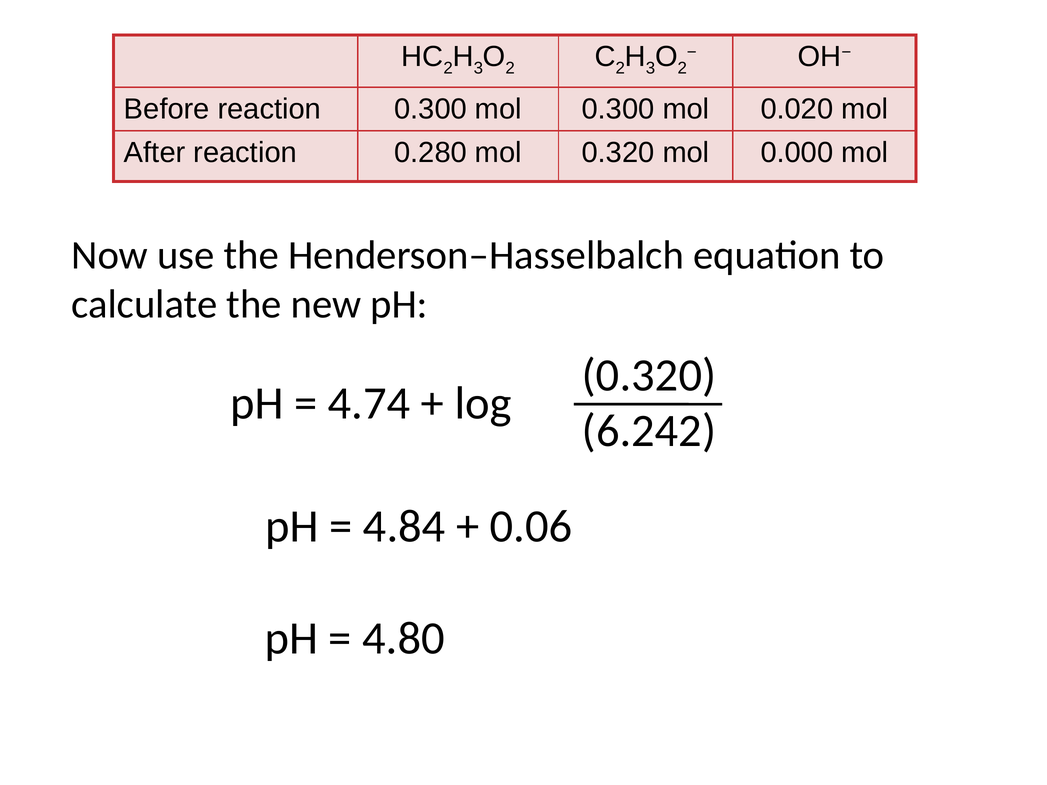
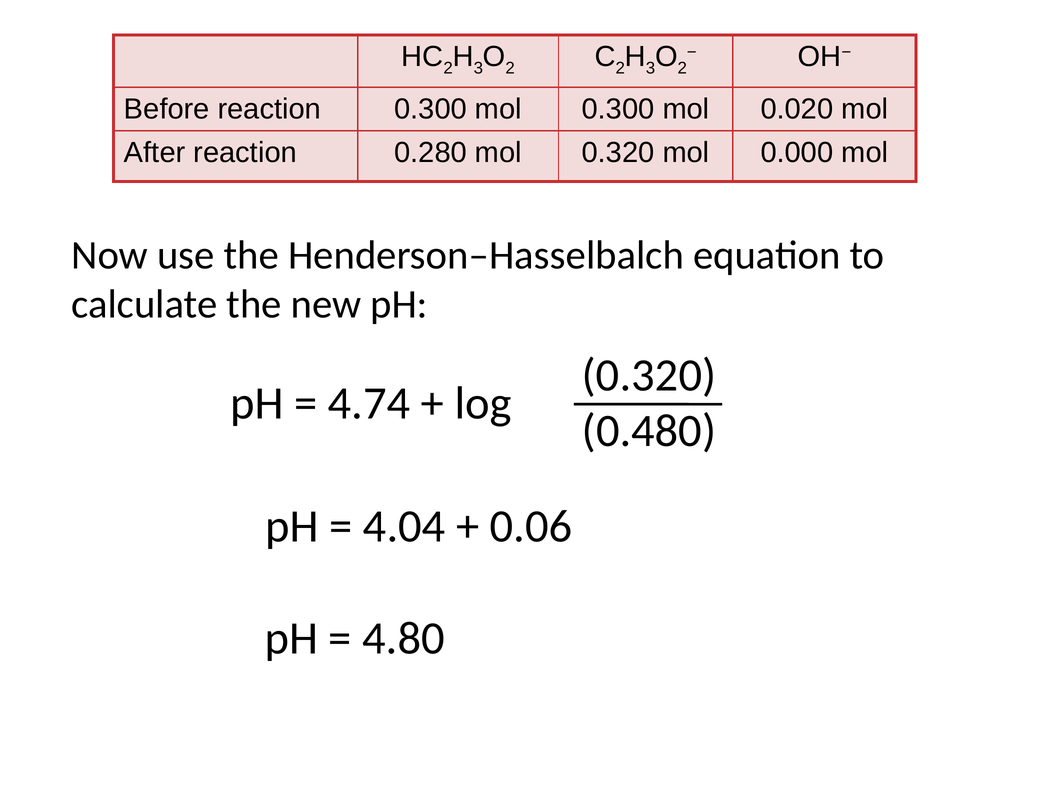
6.242: 6.242 -> 0.480 (649, 431)
4.84: 4.84 -> 4.04 (404, 527)
